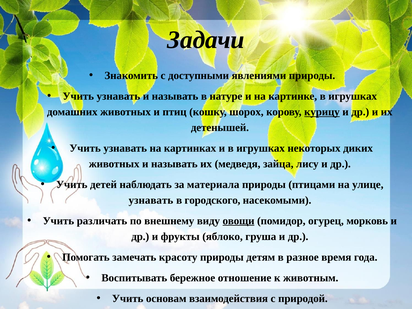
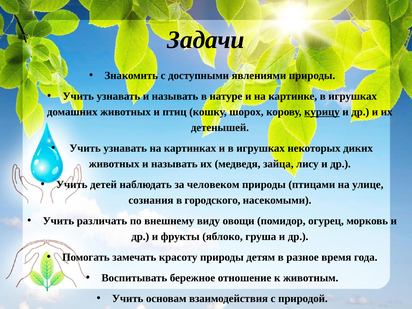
материала: материала -> человеком (213, 184)
узнавать: узнавать -> сознания (151, 200)
овощи underline: present -> none (239, 221)
